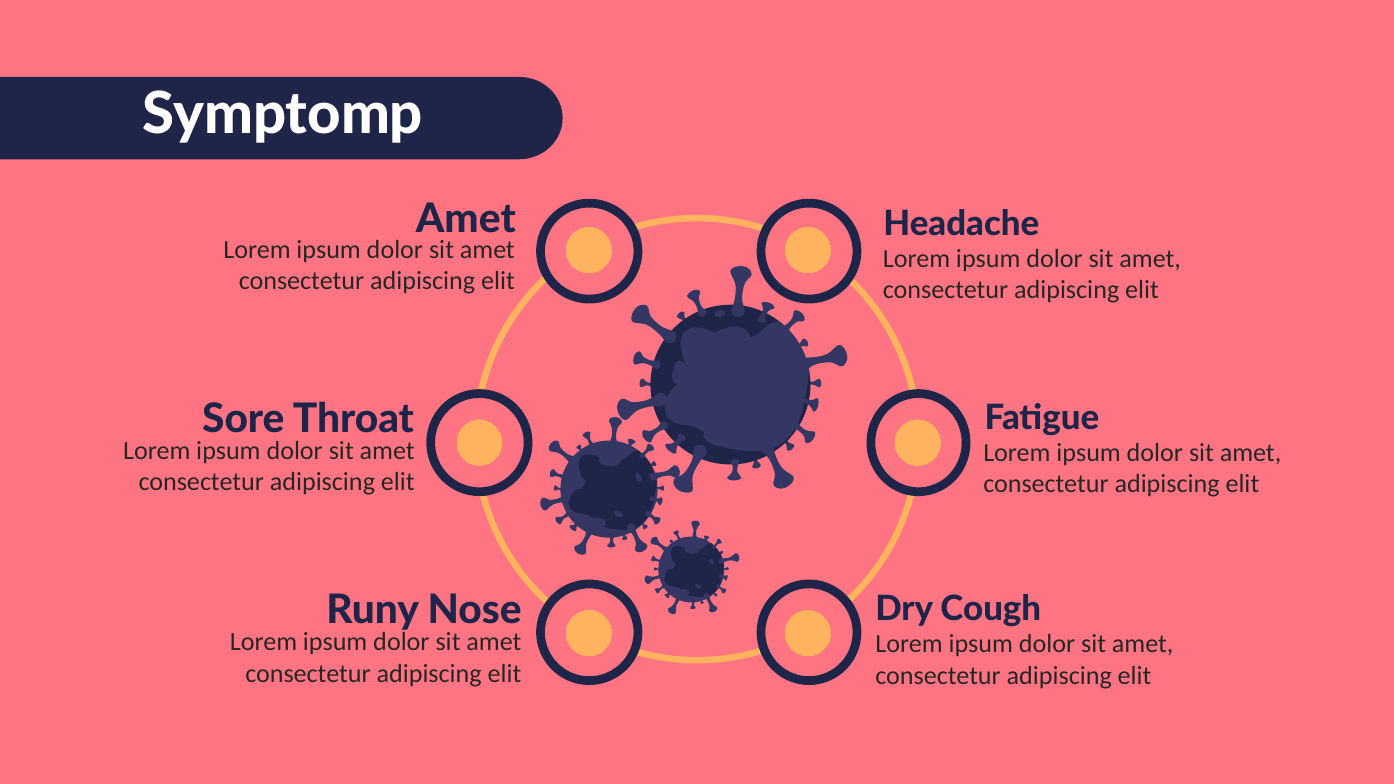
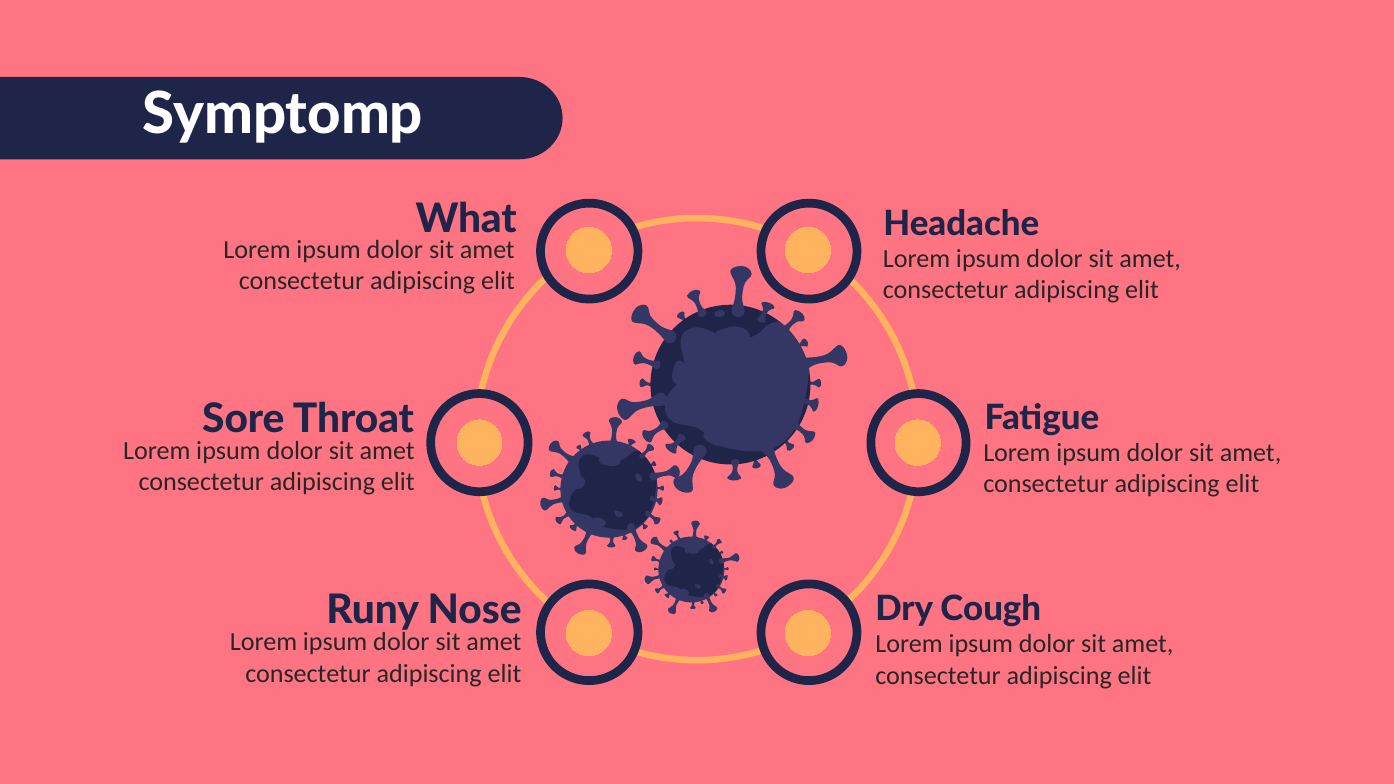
Amet: Amet -> What (466, 219)
